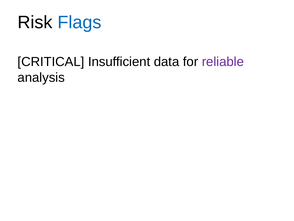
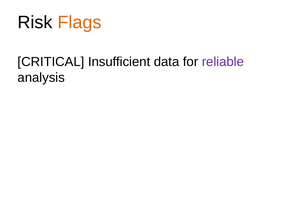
Flags colour: blue -> orange (79, 22)
